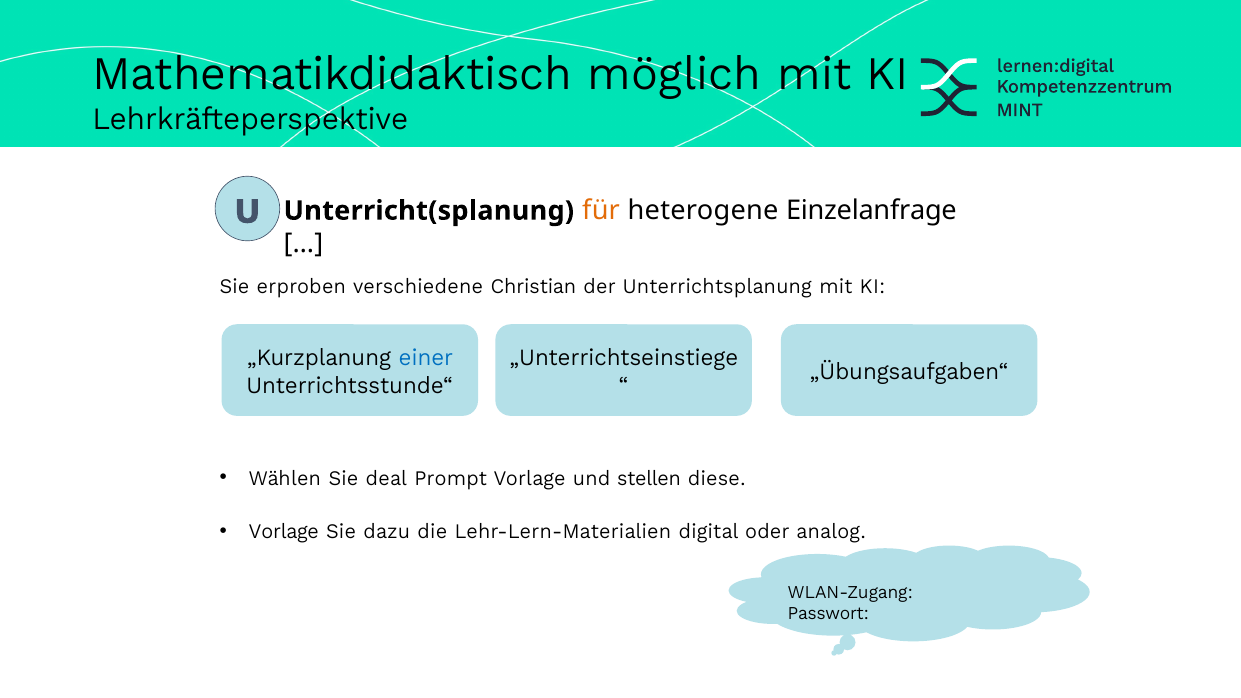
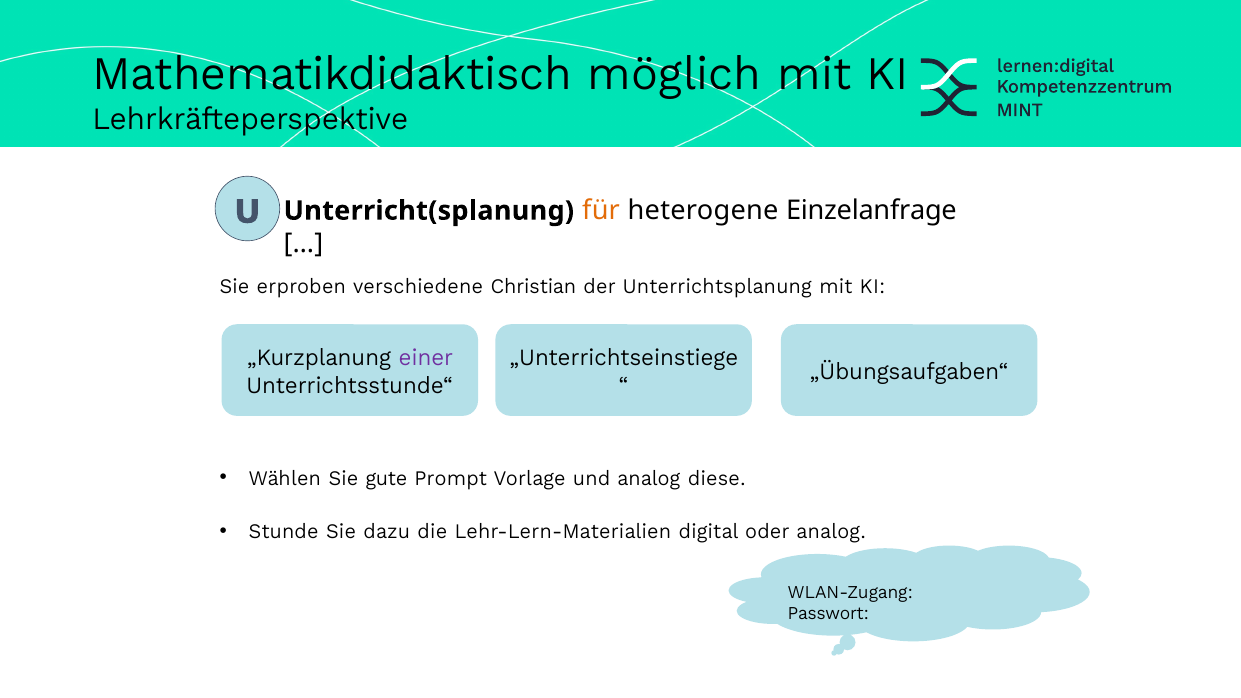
einer colour: blue -> purple (426, 358)
deal: deal -> gute (386, 478)
und stellen: stellen -> analog (649, 478)
Vorlage: Vorlage -> Stunde (284, 532)
